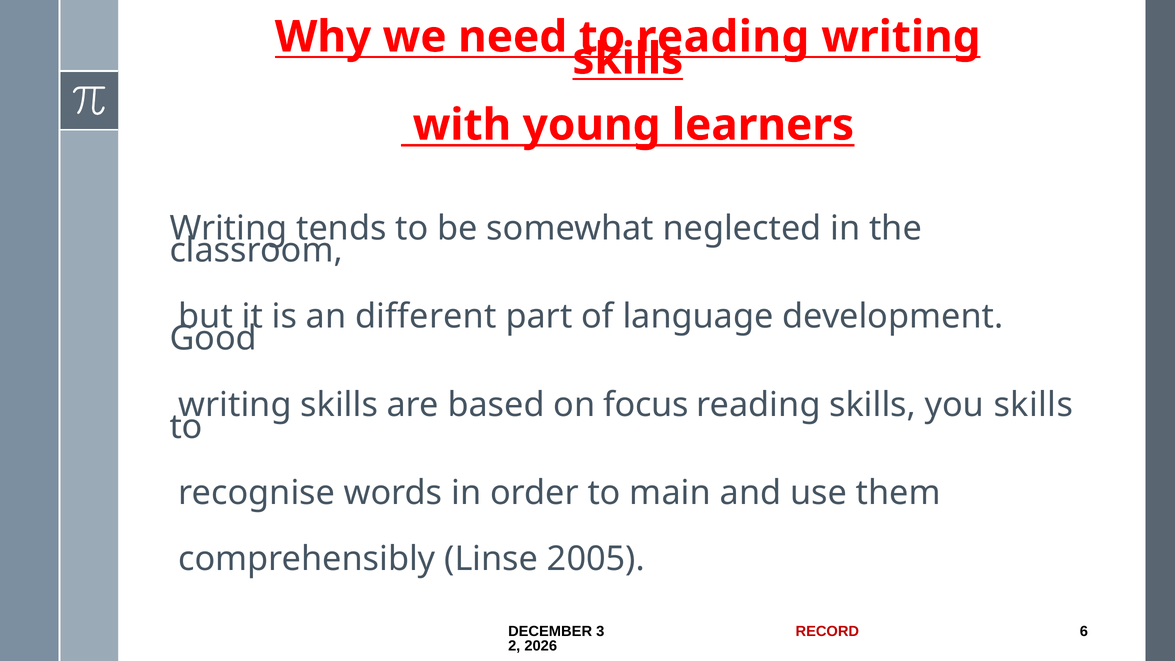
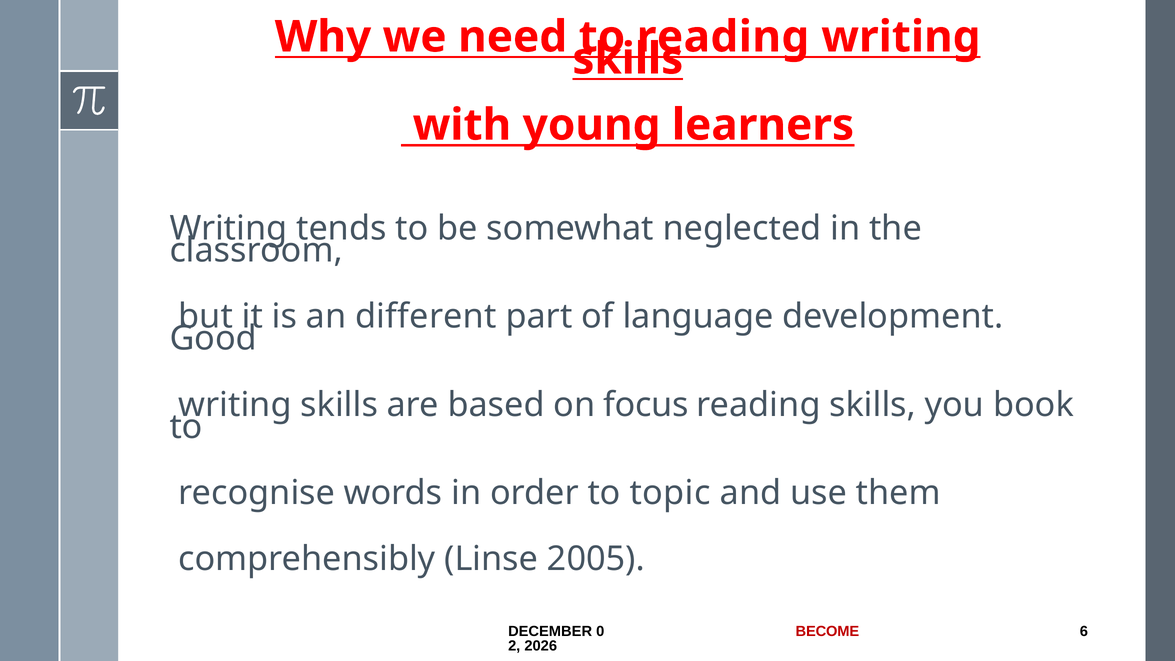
you skills: skills -> book (1034, 405)
main: main -> topic (670, 493)
3: 3 -> 0 (600, 631)
RECORD: RECORD -> BECOME (827, 631)
